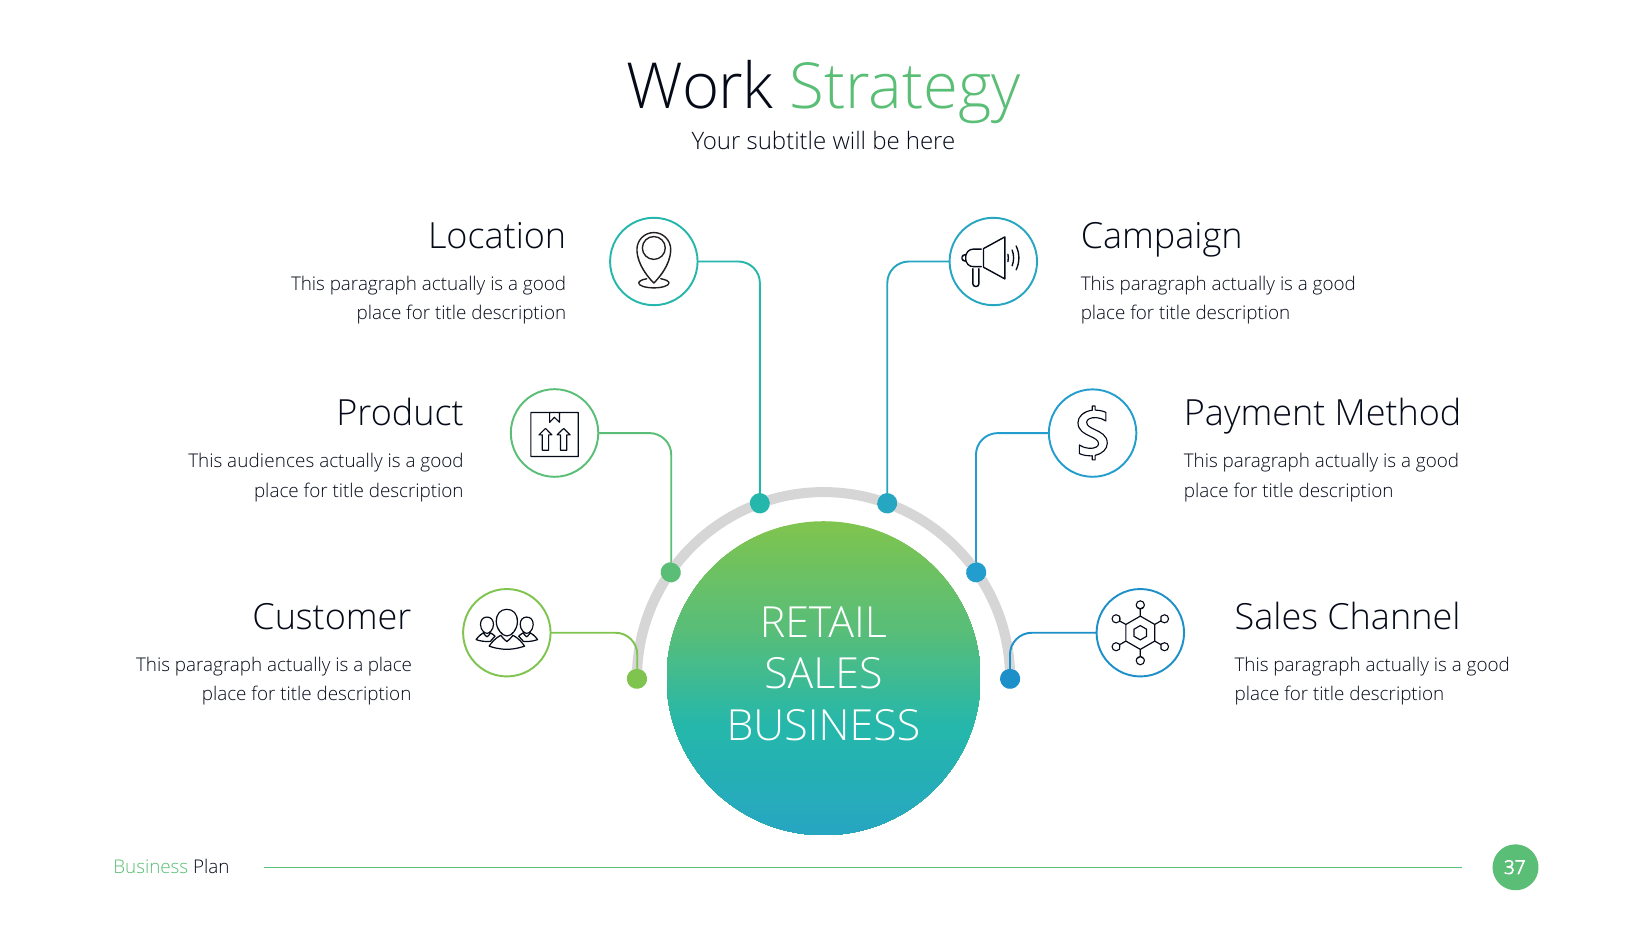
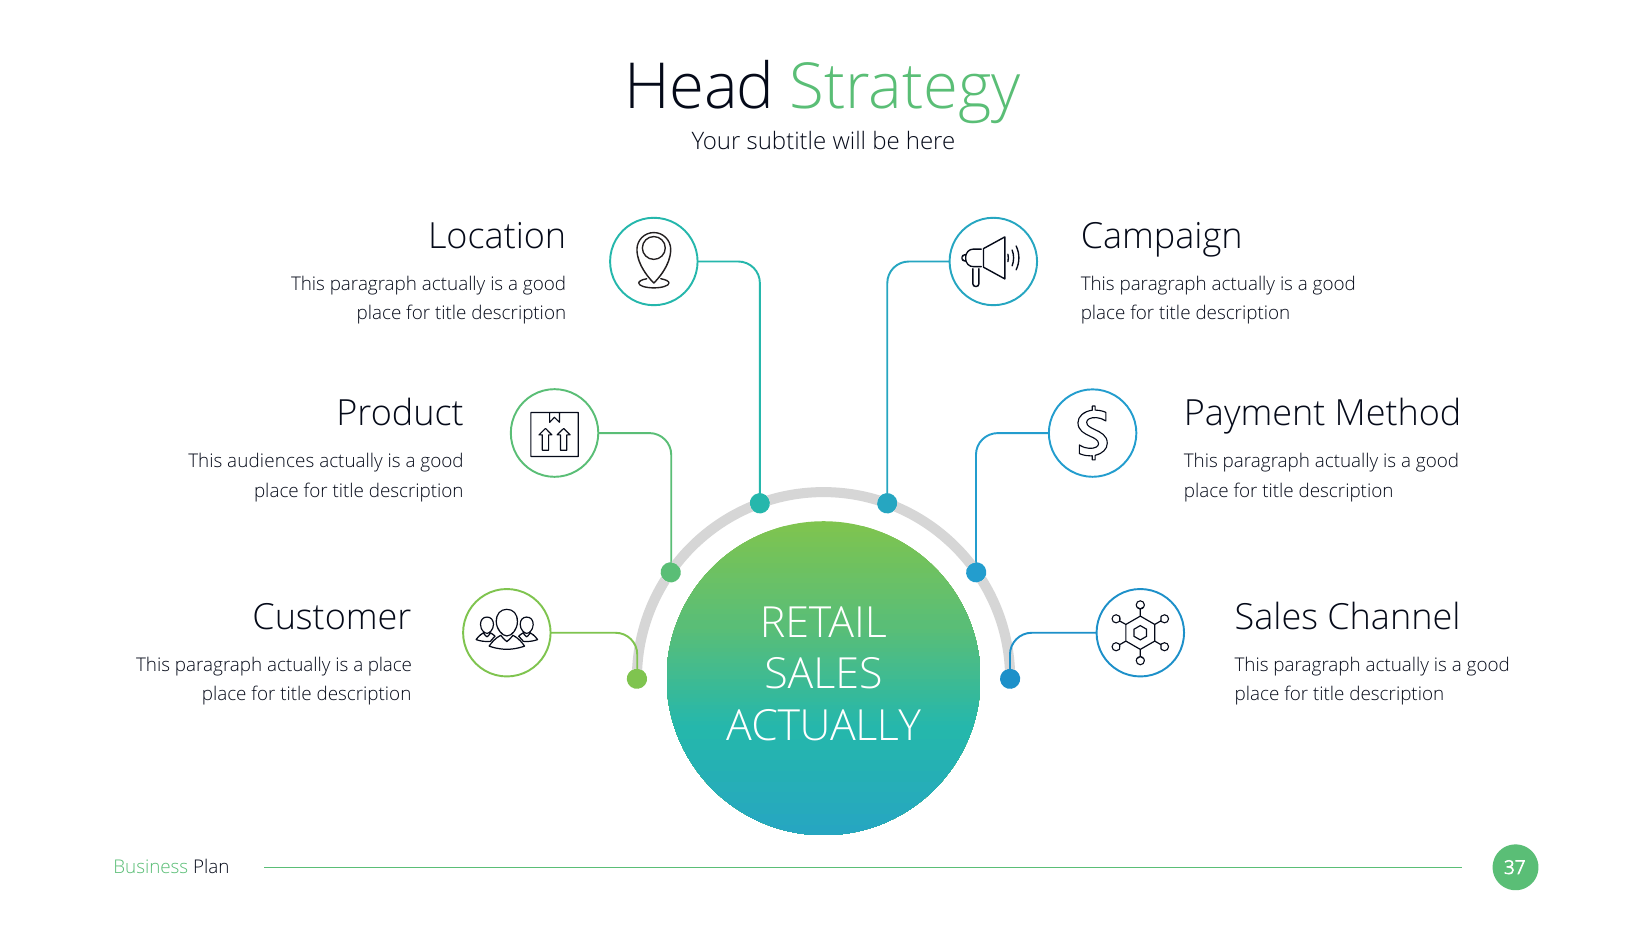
Work: Work -> Head (700, 87)
BUSINESS: BUSINESS -> ACTUALLY (824, 726)
